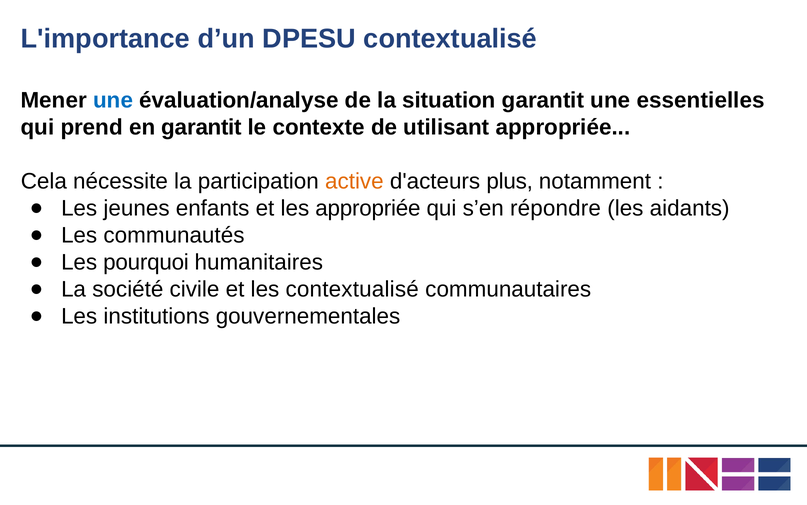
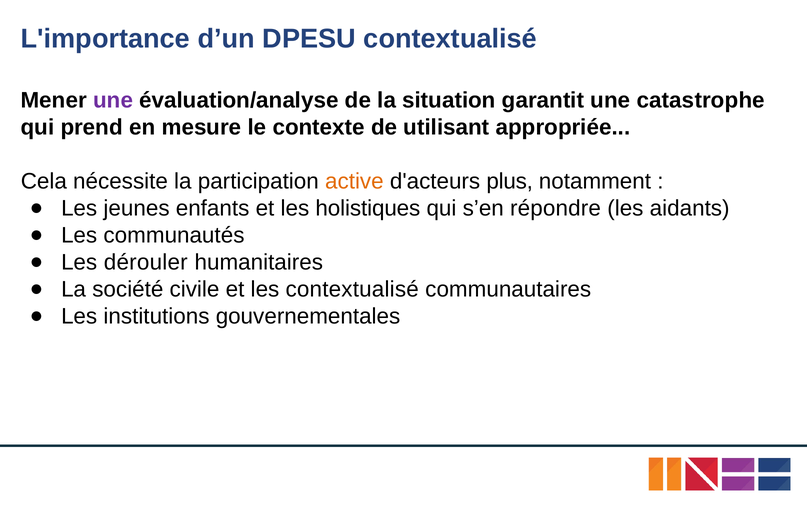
une colour: blue -> purple (113, 100)
essentielles: essentielles -> catastrophe (701, 100)
en garantit: garantit -> mesure (201, 127)
les appropriée: appropriée -> holistiques (368, 208)
pourquoi: pourquoi -> dérouler (146, 262)
